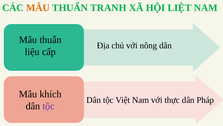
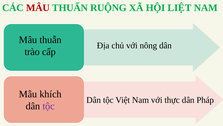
MÂU colour: orange -> red (38, 8)
TRANH: TRANH -> RUỘNG (108, 8)
liệu: liệu -> trào (32, 52)
